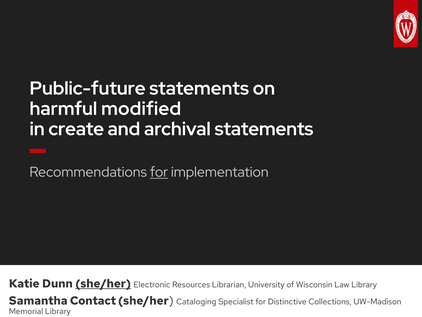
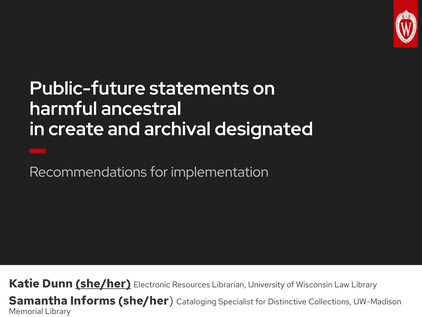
modified: modified -> ancestral (141, 108)
archival statements: statements -> designated (264, 129)
for underline: present -> none (159, 172)
Contact: Contact -> Informs (93, 300)
